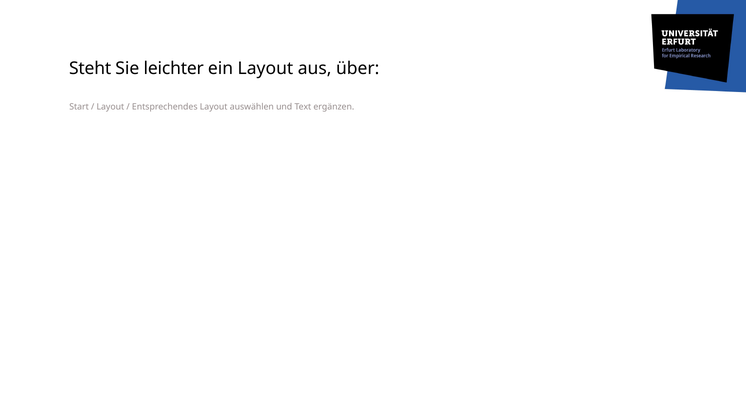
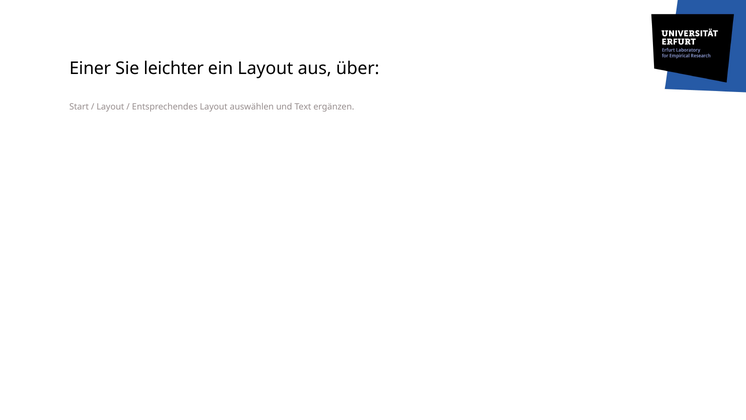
Steht: Steht -> Einer (90, 69)
